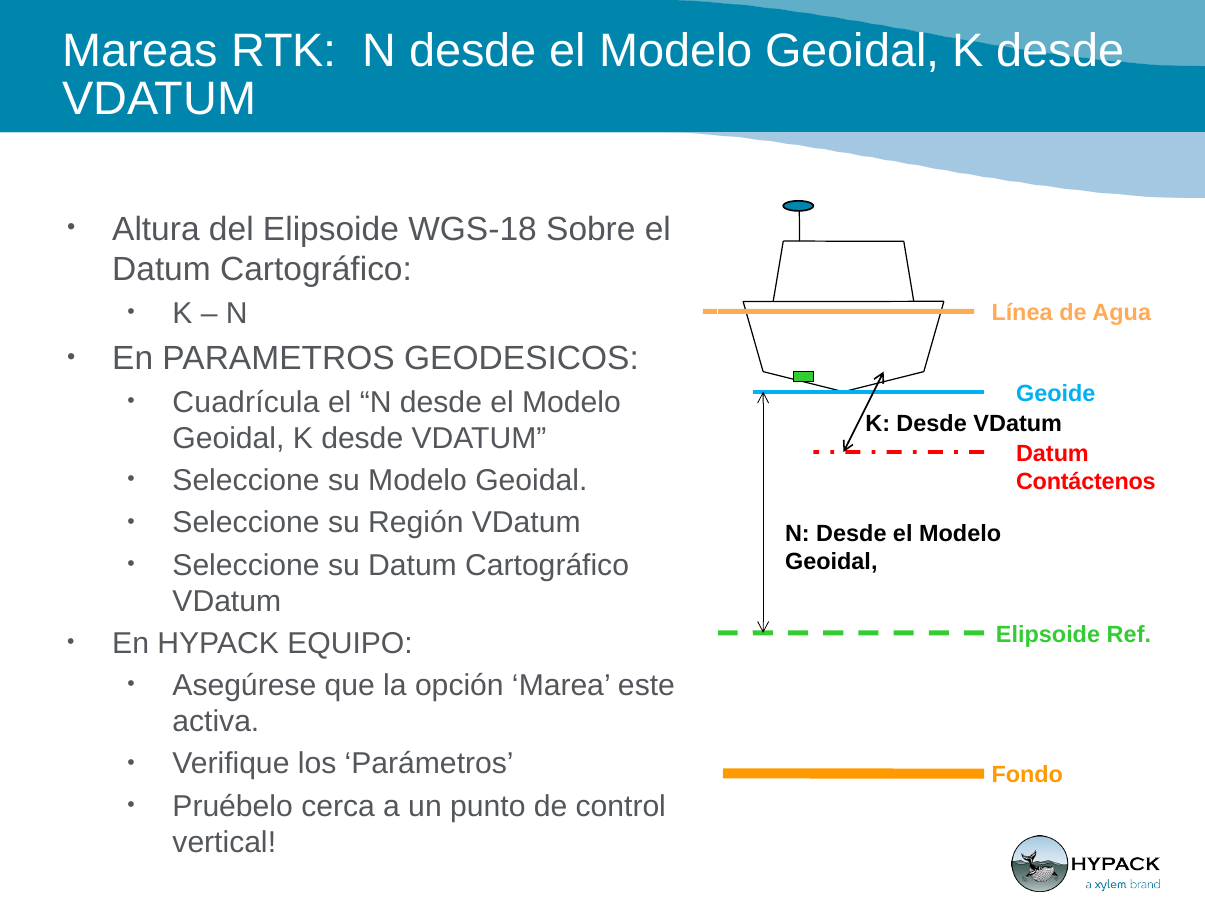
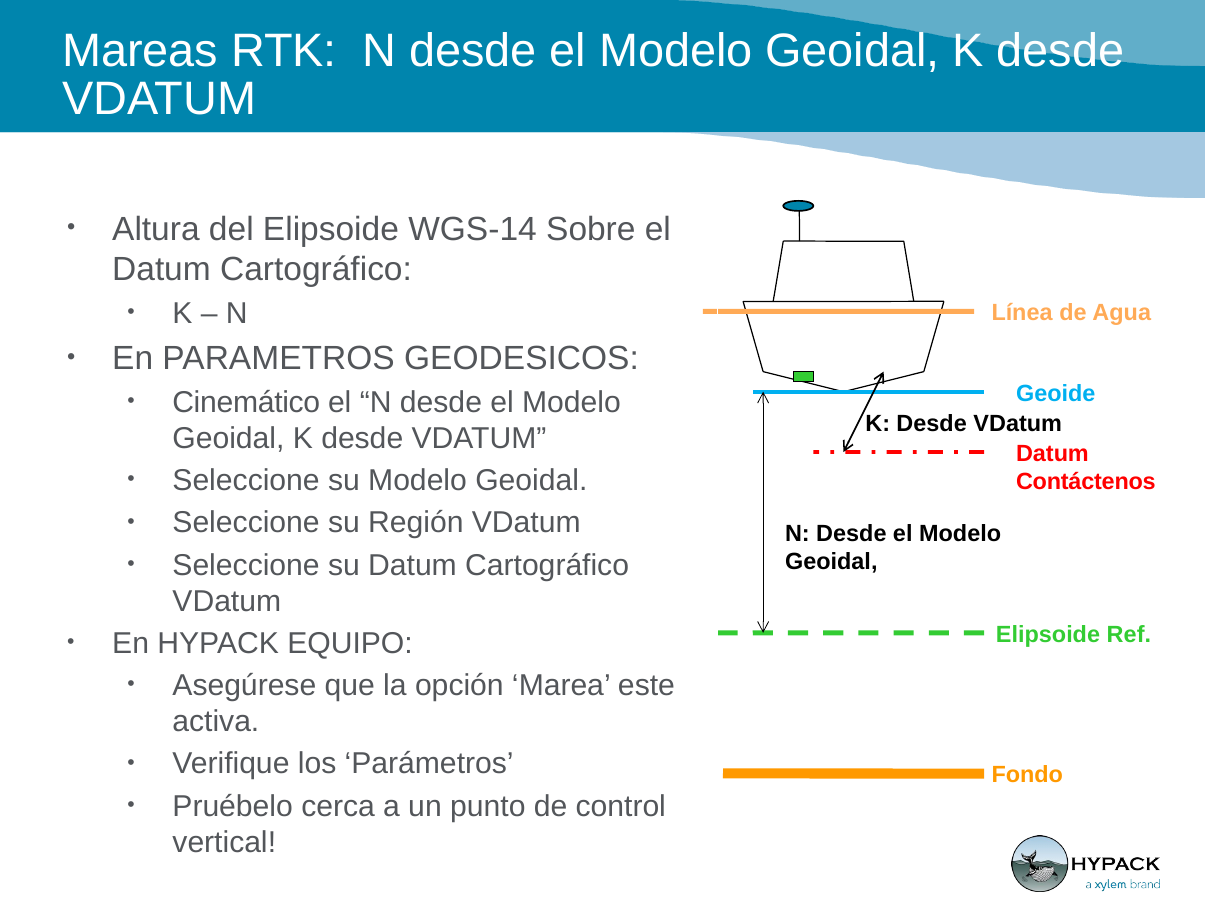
WGS-18: WGS-18 -> WGS-14 (473, 229)
Cuadrícula: Cuadrícula -> Cinemático (246, 402)
